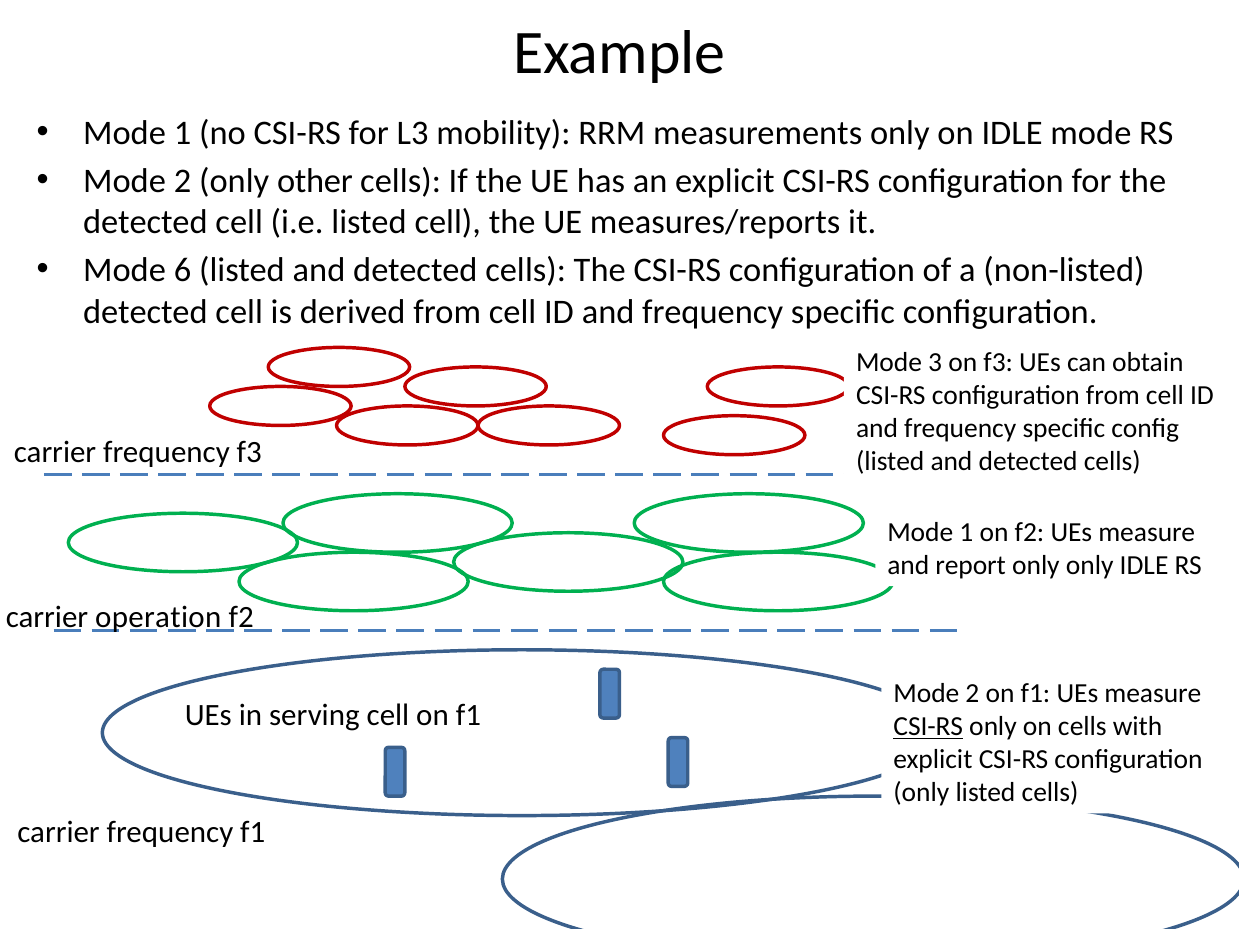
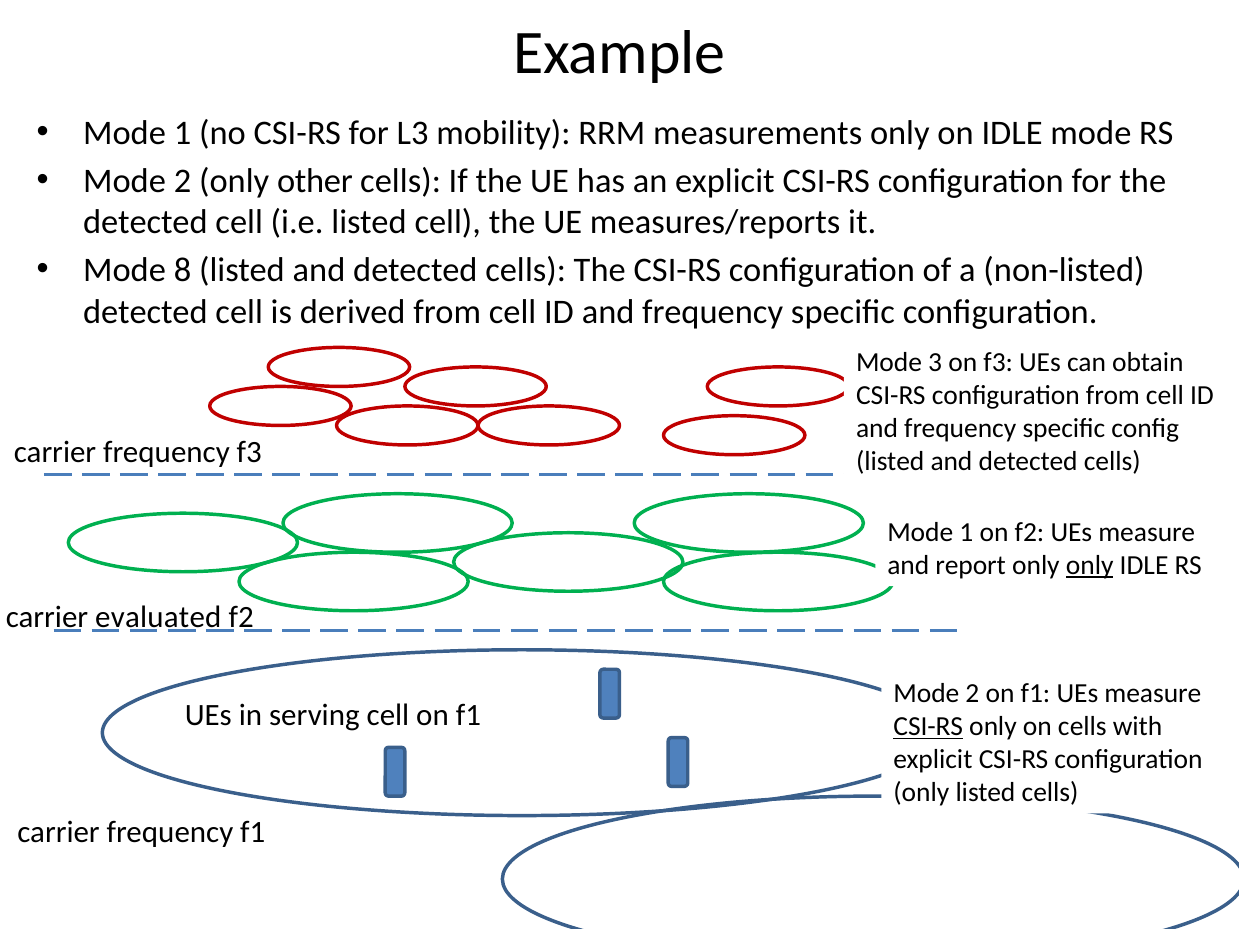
6: 6 -> 8 (183, 271)
only underline: none -> present (1090, 566)
operation: operation -> evaluated (158, 617)
